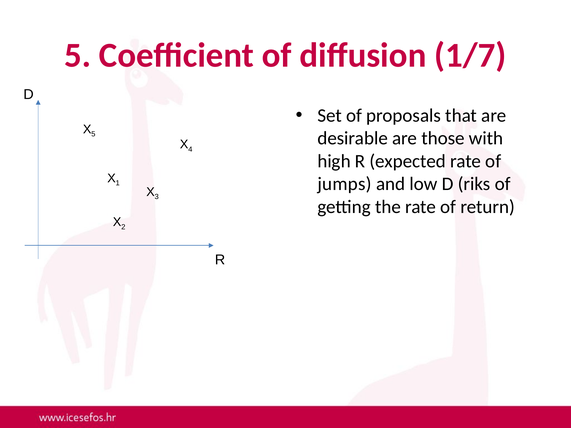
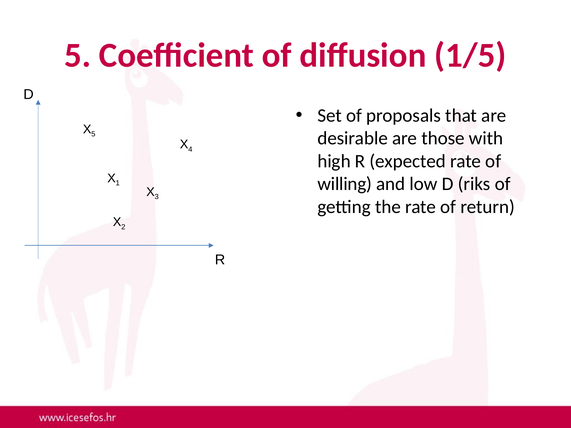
1/7: 1/7 -> 1/5 (470, 55)
jumps: jumps -> willing (345, 184)
